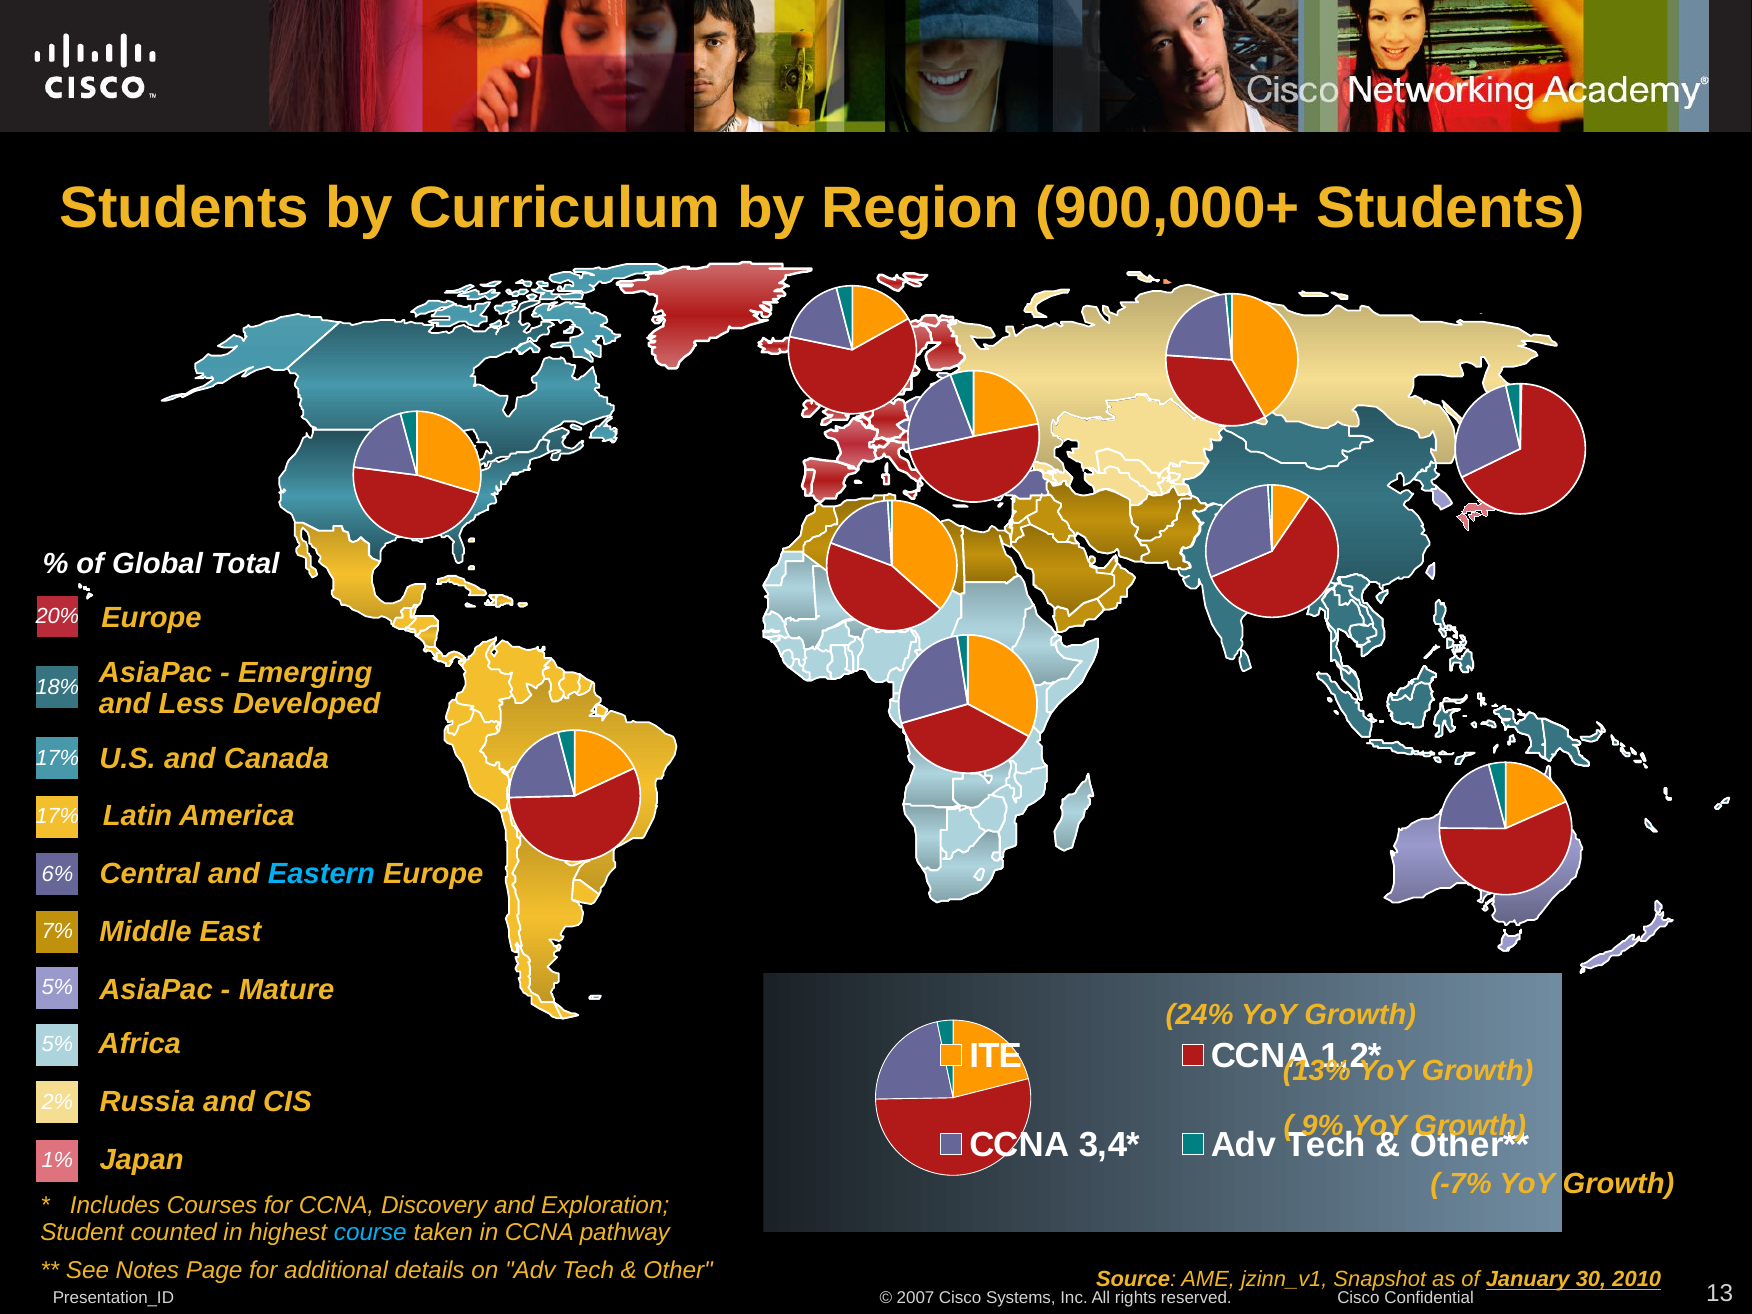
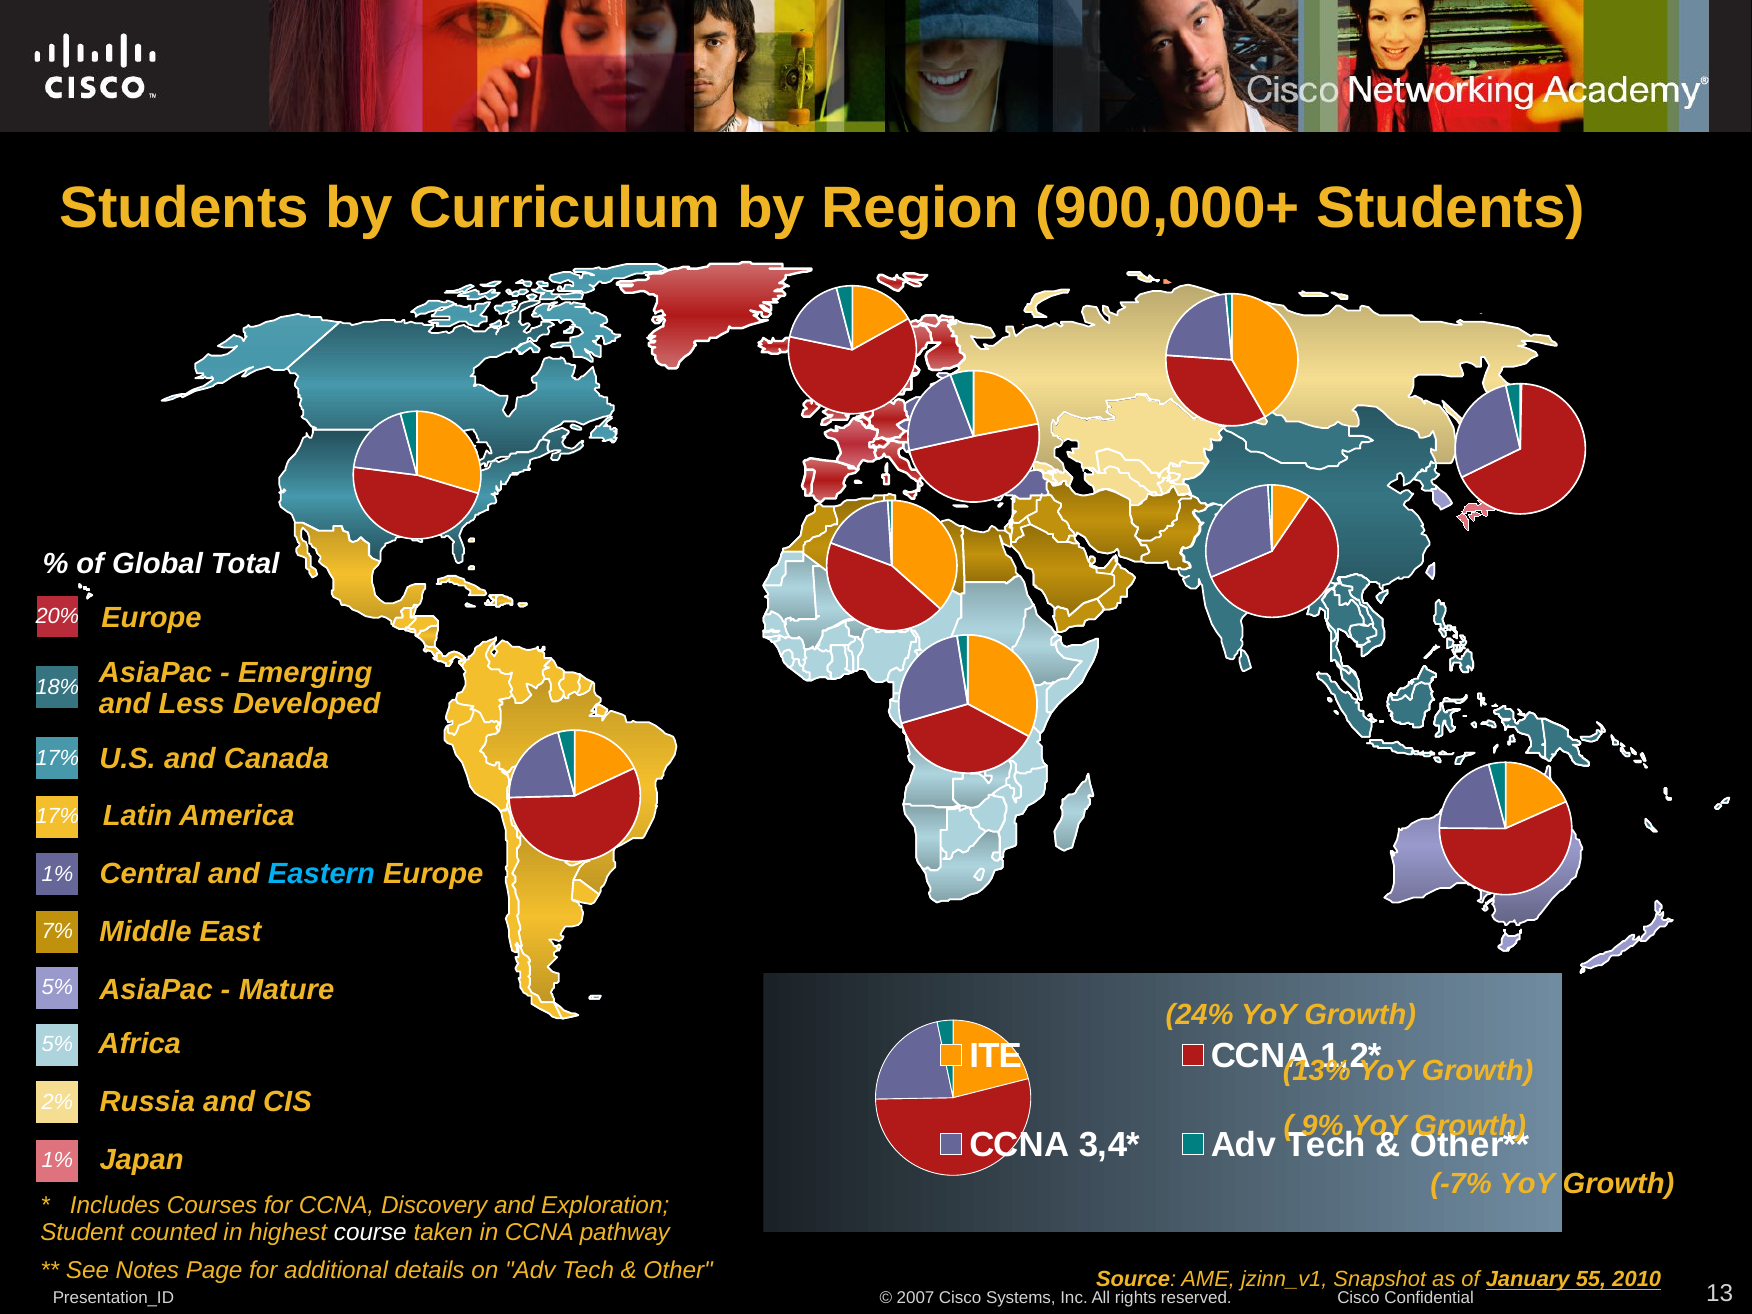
6%: 6% -> 1% (57, 874)
course colour: light blue -> white (370, 1232)
30: 30 -> 55 (1591, 1280)
